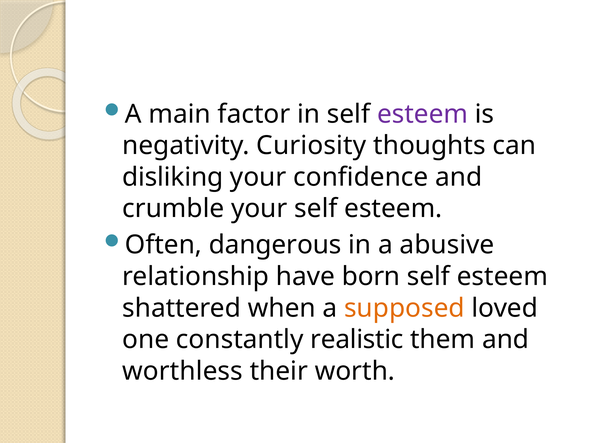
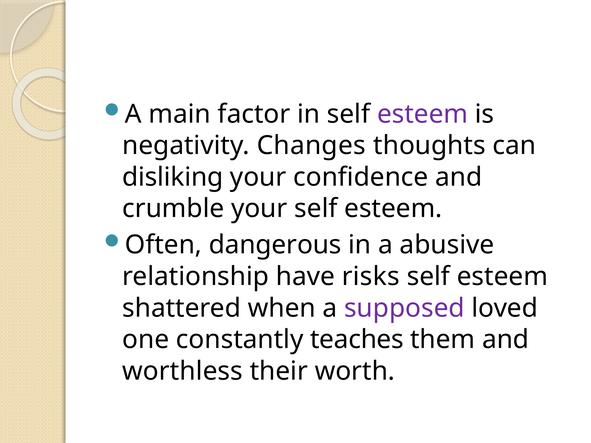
Curiosity: Curiosity -> Changes (311, 146)
born: born -> risks (371, 277)
supposed colour: orange -> purple (404, 308)
realistic: realistic -> teaches (357, 340)
